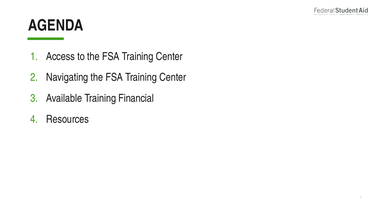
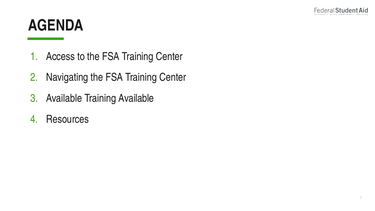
Training Financial: Financial -> Available (136, 98)
